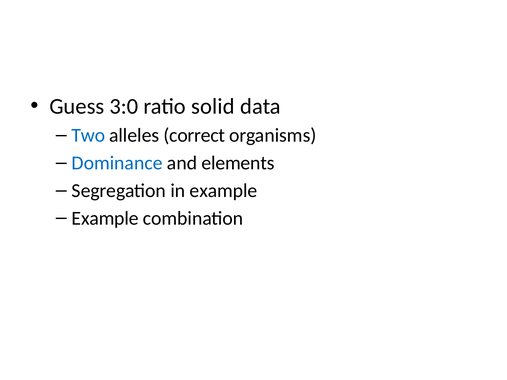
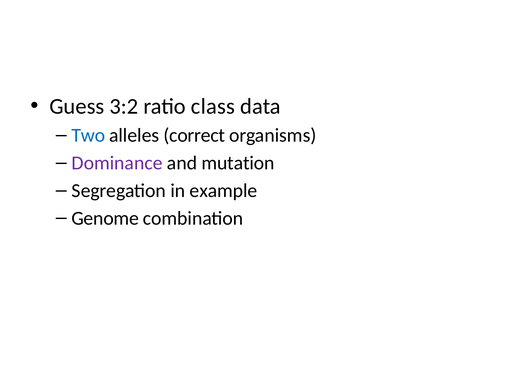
3:0: 3:0 -> 3:2 (124, 106)
solid: solid -> class (213, 106)
Dominance colour: blue -> purple (117, 163)
elements: elements -> mutation (238, 163)
Example: Example -> Genome (105, 218)
